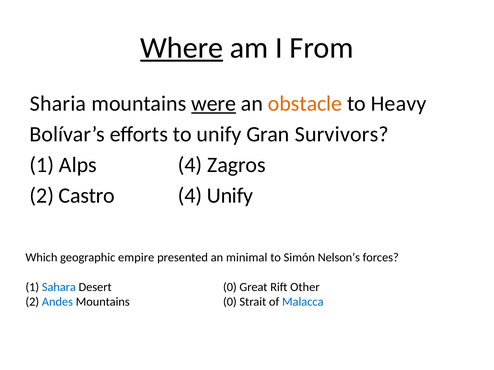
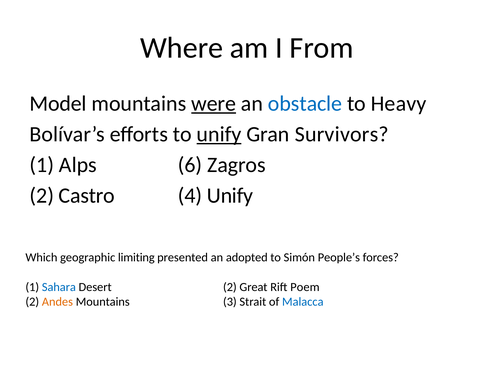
Where underline: present -> none (182, 48)
Sharia: Sharia -> Model (58, 104)
obstacle colour: orange -> blue (305, 104)
unify underline: none -> present (219, 134)
Alps 4: 4 -> 6 (190, 165)
empire: empire -> limiting (136, 258)
minimal: minimal -> adopted (247, 258)
Nelson’s: Nelson’s -> People’s (339, 258)
Desert 0: 0 -> 2 (230, 287)
Other: Other -> Poem (305, 287)
Andes colour: blue -> orange (57, 302)
Mountains 0: 0 -> 3 (230, 302)
